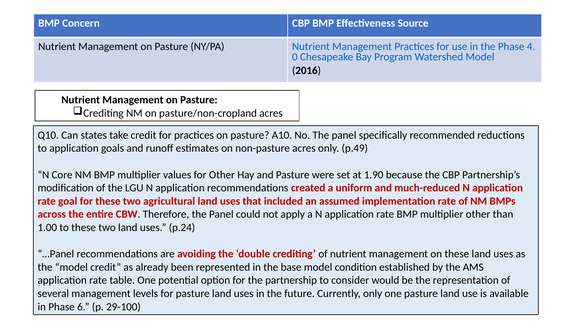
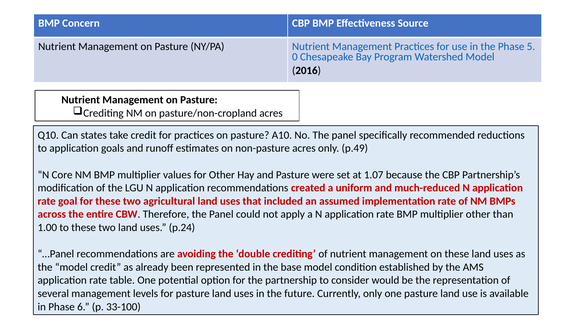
4: 4 -> 5 (531, 47)
1.90: 1.90 -> 1.07 (374, 175)
29-100: 29-100 -> 33-100 (123, 306)
